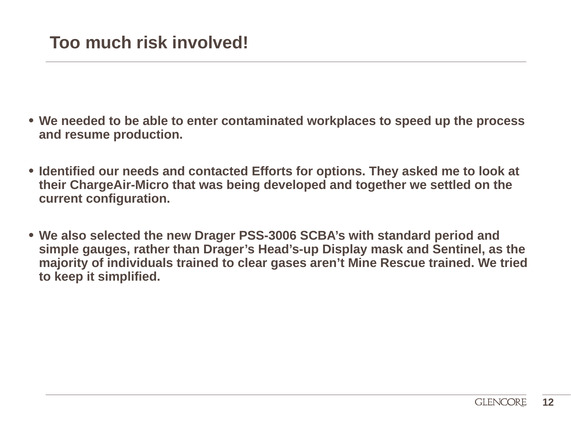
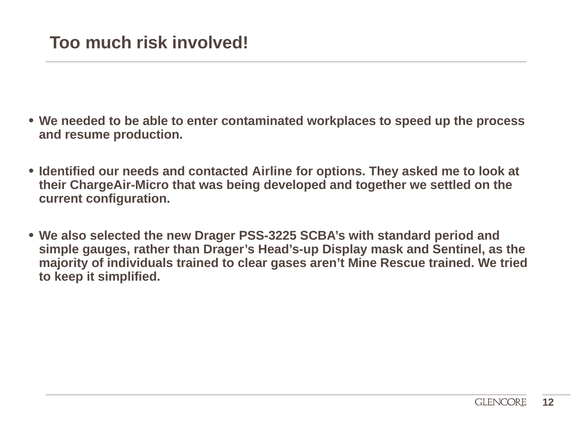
Efforts: Efforts -> Airline (272, 172)
PSS-3006: PSS-3006 -> PSS-3225 (268, 236)
